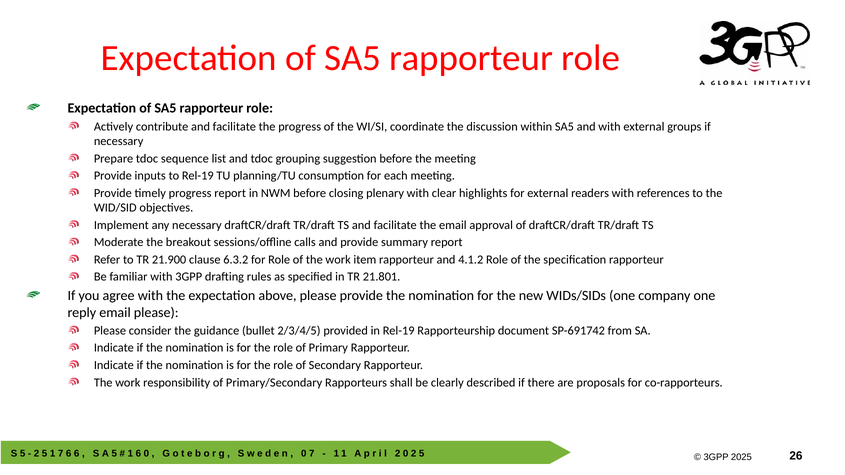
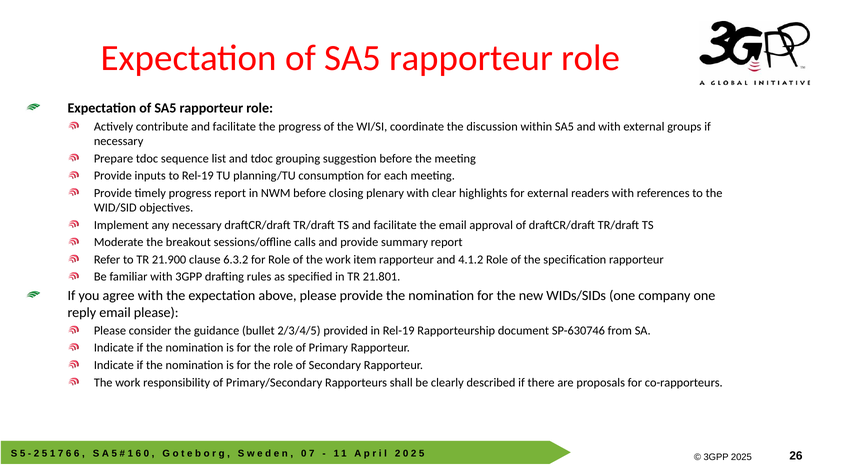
SP-691742: SP-691742 -> SP-630746 (578, 331)
